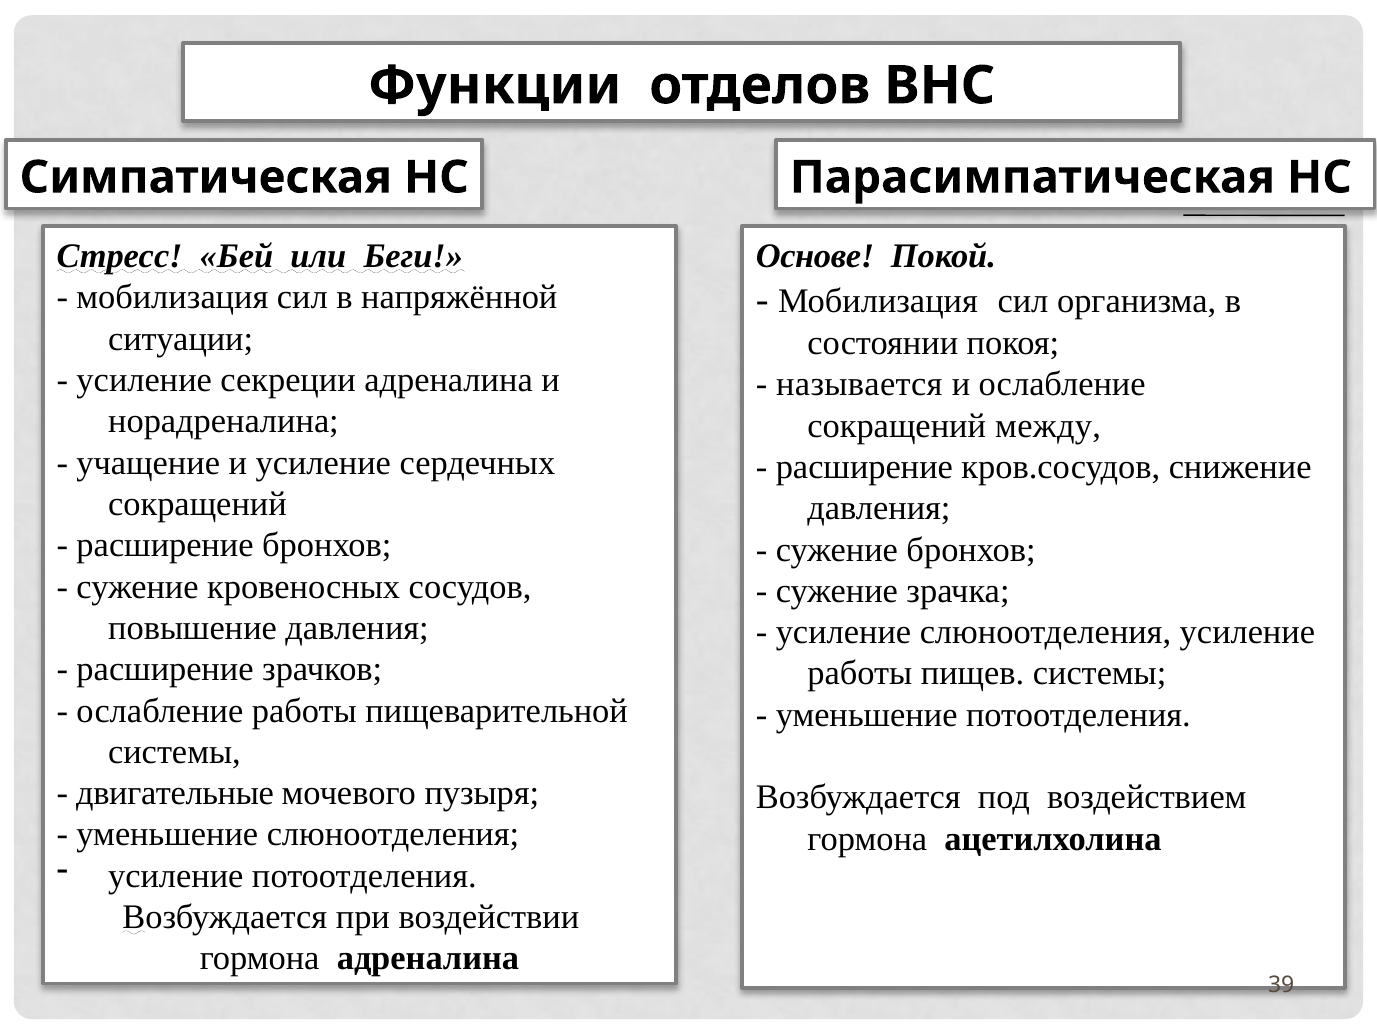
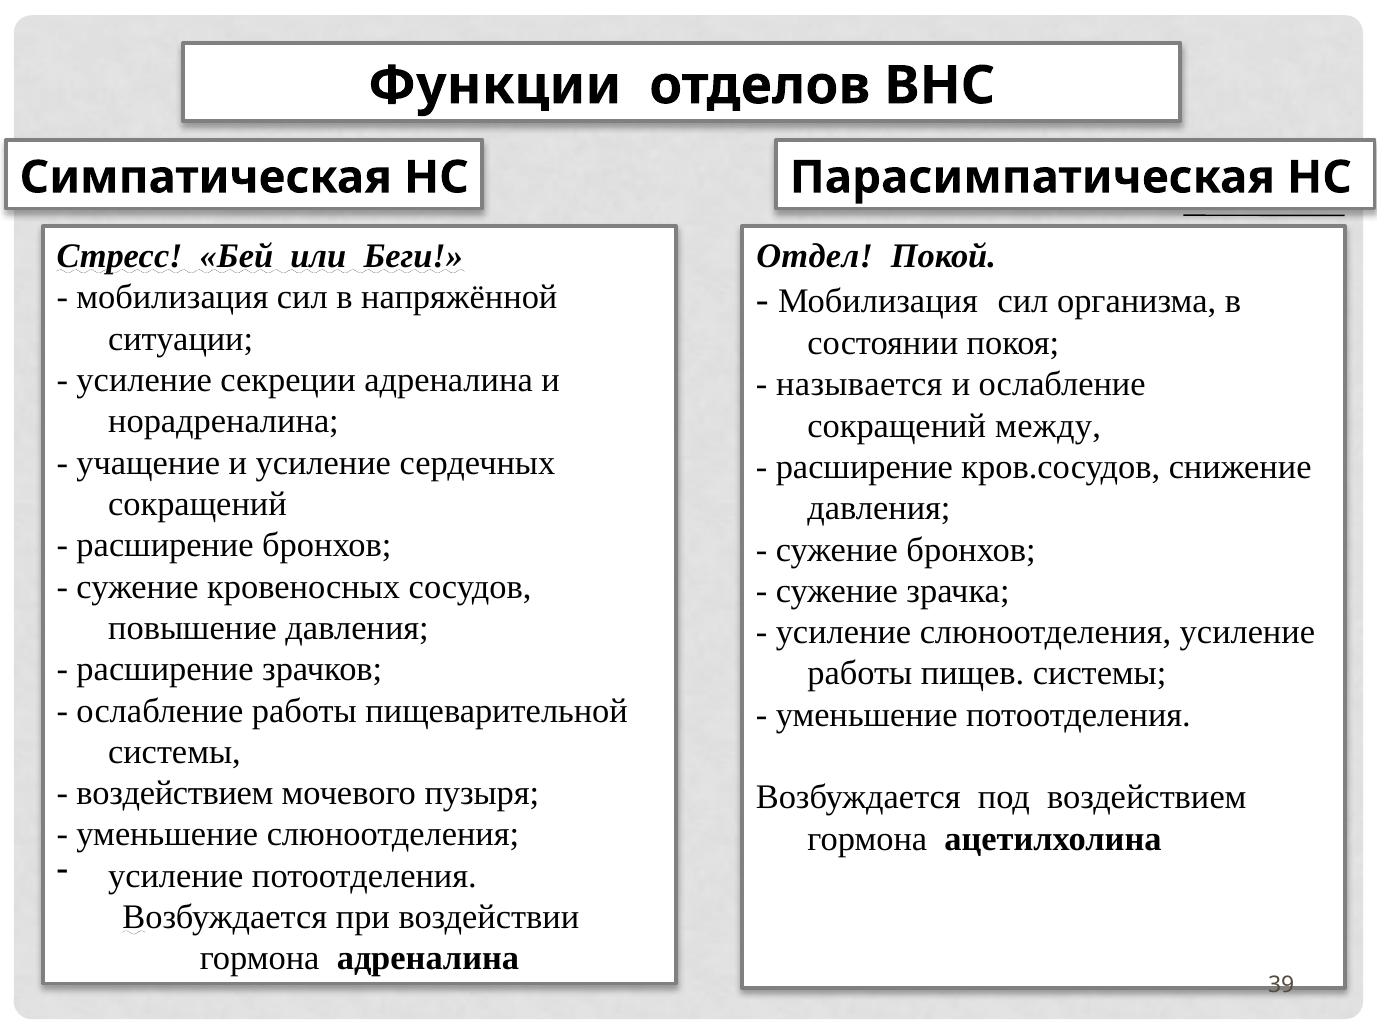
Основе: Основе -> Отдел (815, 256)
двигательные: двигательные -> воздействием (175, 793)
